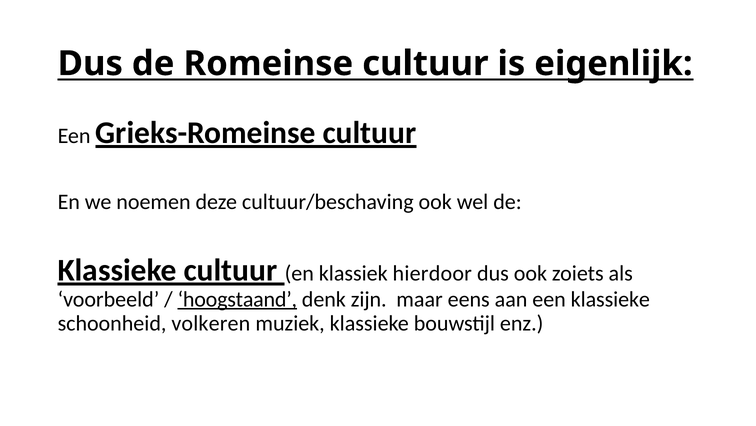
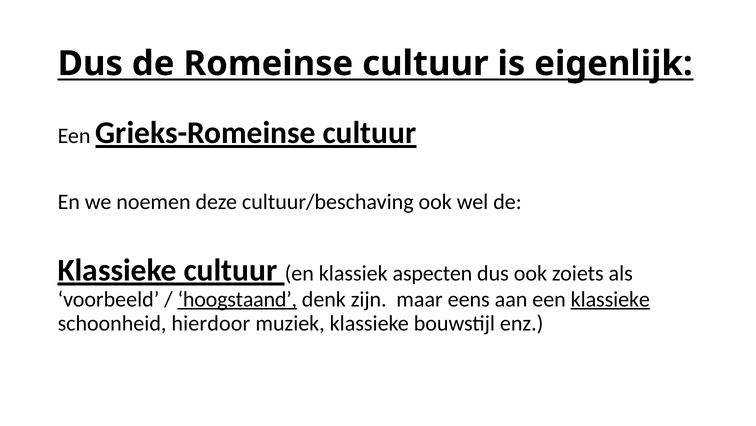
hierdoor: hierdoor -> aspecten (432, 273)
klassieke underline: none -> present (610, 299)
volkeren: volkeren -> hierdoor (211, 323)
